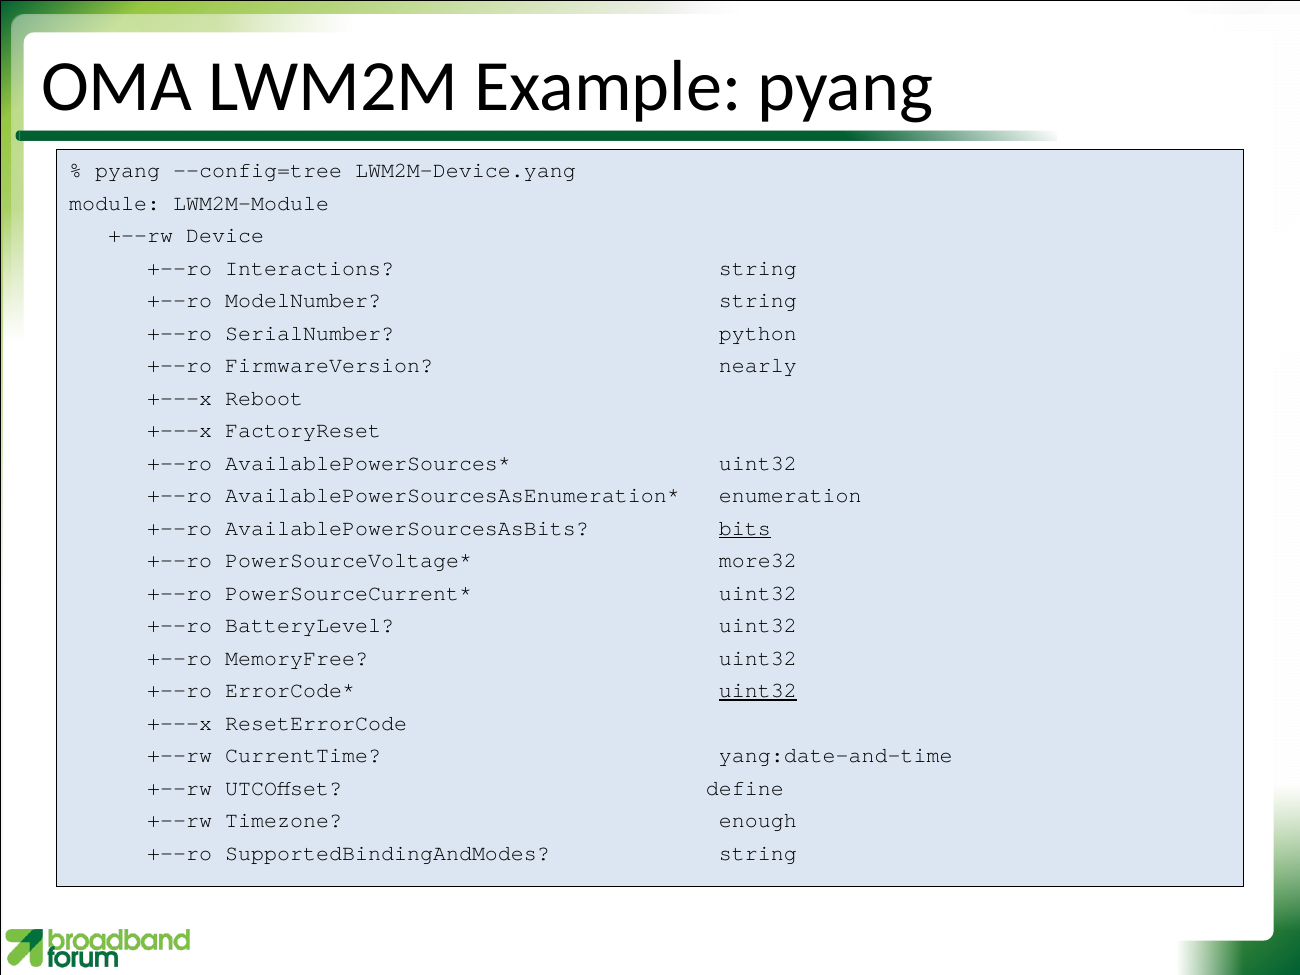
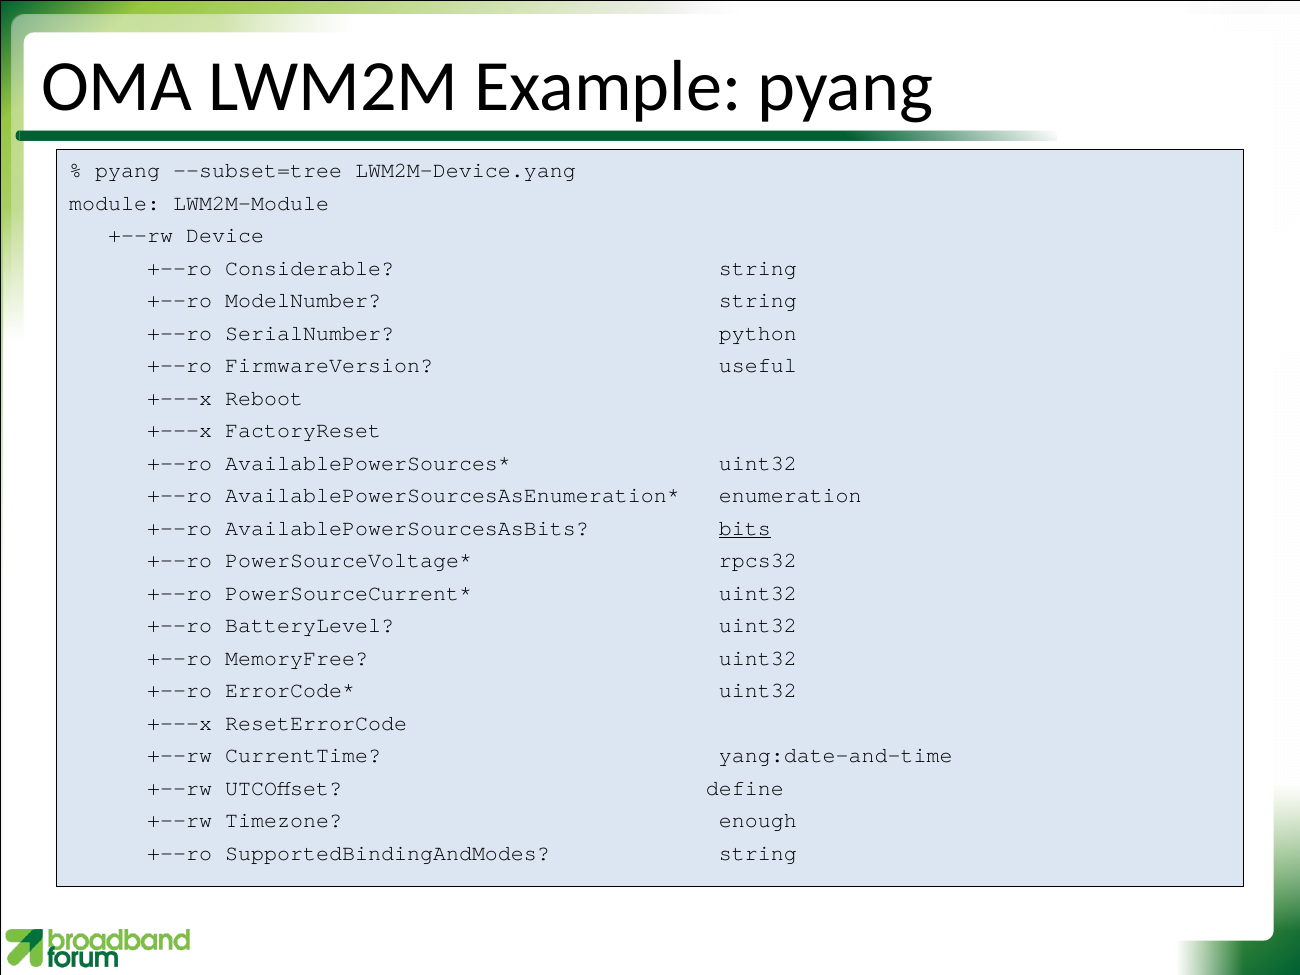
--config=tree: --config=tree -> --subset=tree (258, 171)
Interactions: Interactions -> Considerable (310, 268)
nearly: nearly -> useful (758, 366)
more32: more32 -> rpcs32 (758, 561)
uint32 underline: present -> none (758, 691)
